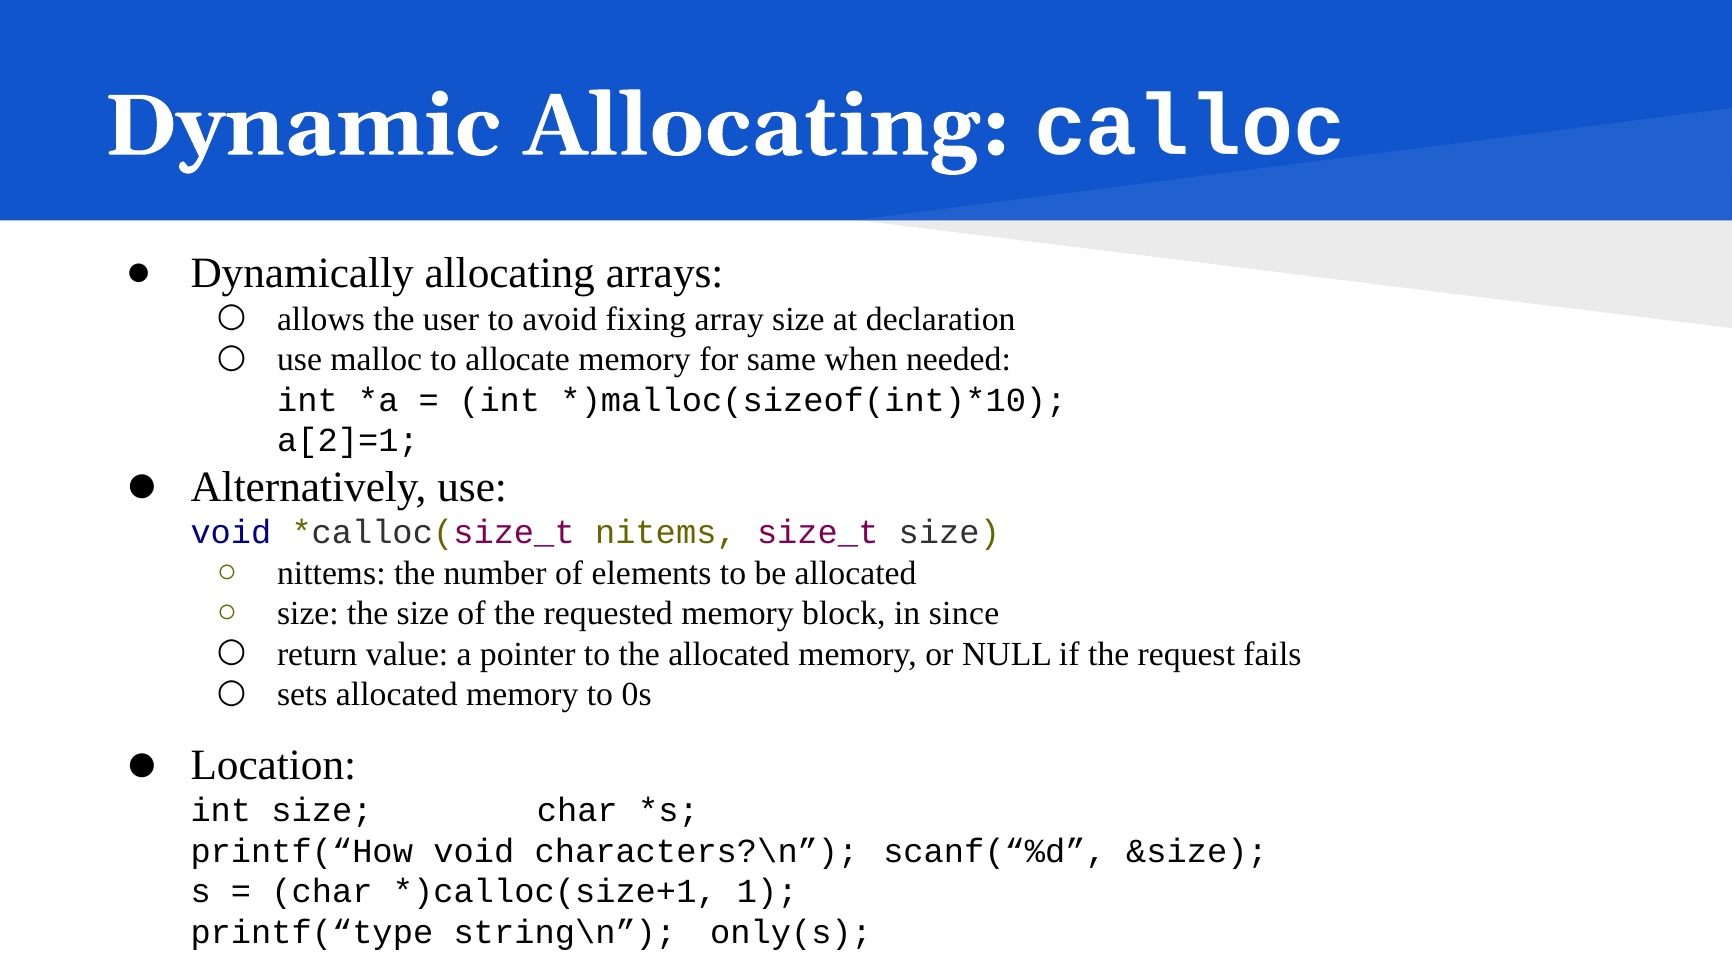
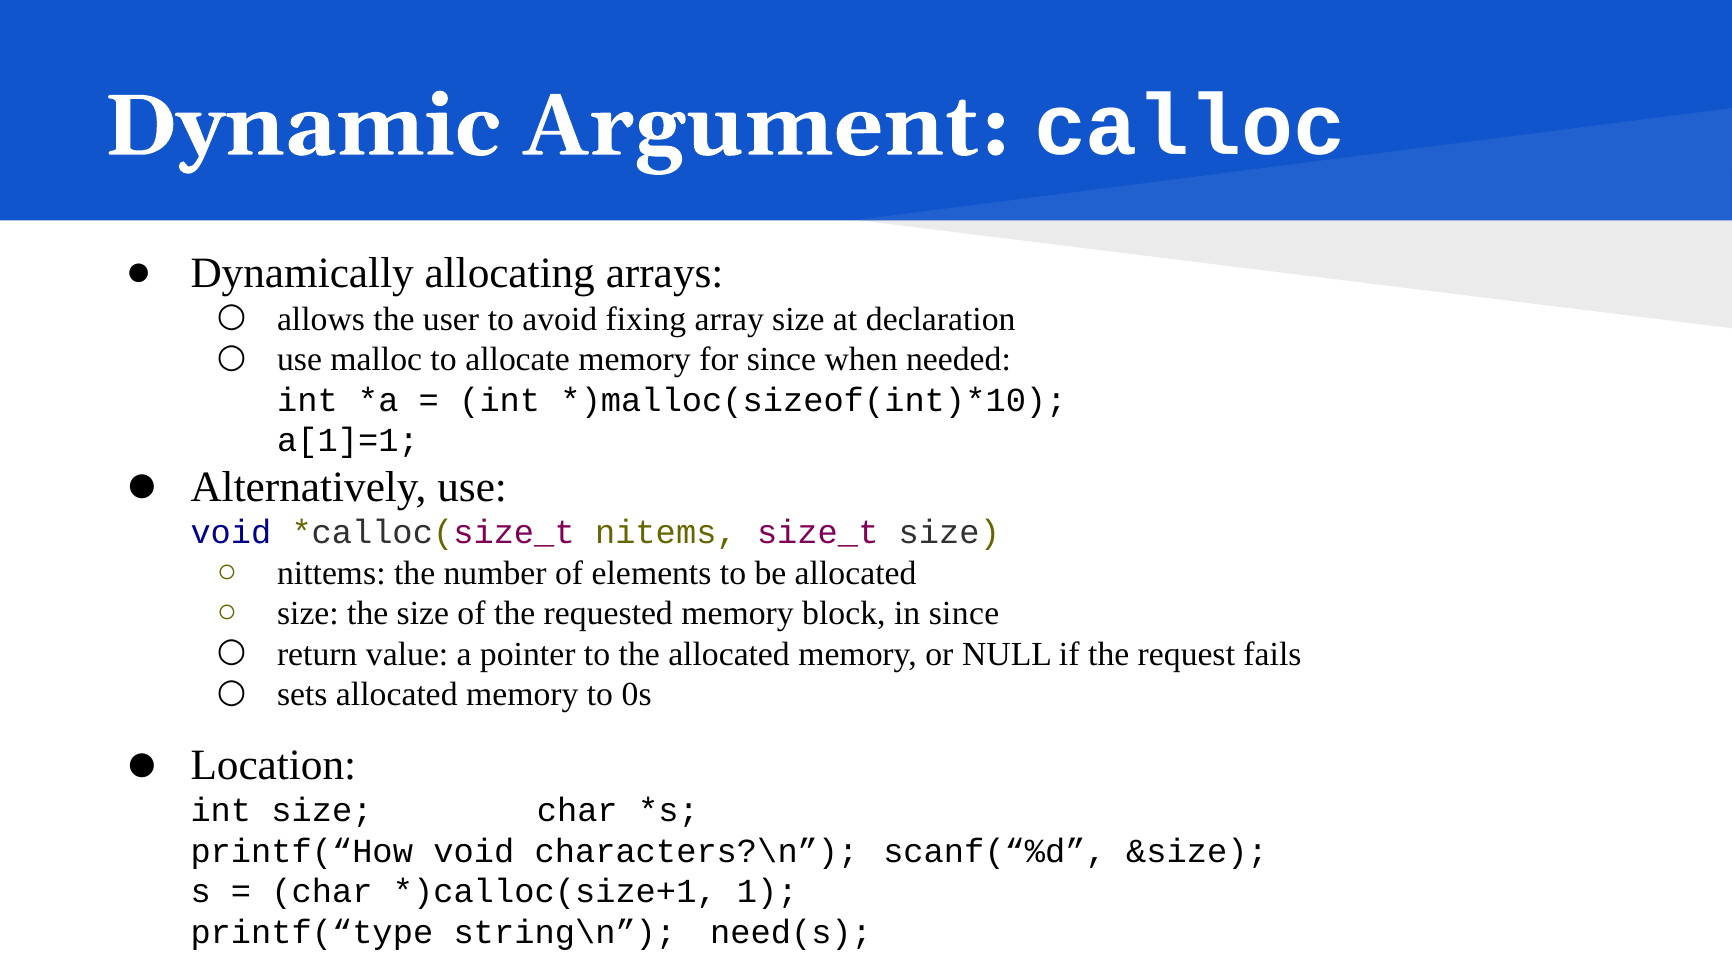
Dynamic Allocating: Allocating -> Argument (767, 126)
for same: same -> since (781, 360)
a[2]=1: a[2]=1 -> a[1]=1 (348, 441)
only(s: only(s -> need(s (791, 932)
